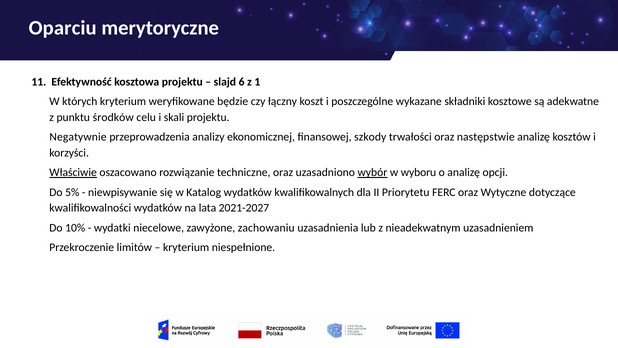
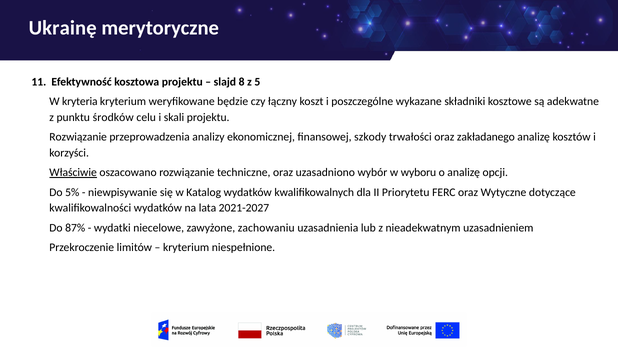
Oparciu: Oparciu -> Ukrainę (63, 28)
6: 6 -> 8 (242, 82)
1: 1 -> 5 (257, 82)
których: których -> kryteria (80, 101)
Negatywnie: Negatywnie -> Rozwiązanie (78, 137)
następstwie: następstwie -> zakładanego (486, 137)
wybór underline: present -> none (372, 172)
10%: 10% -> 87% (75, 228)
